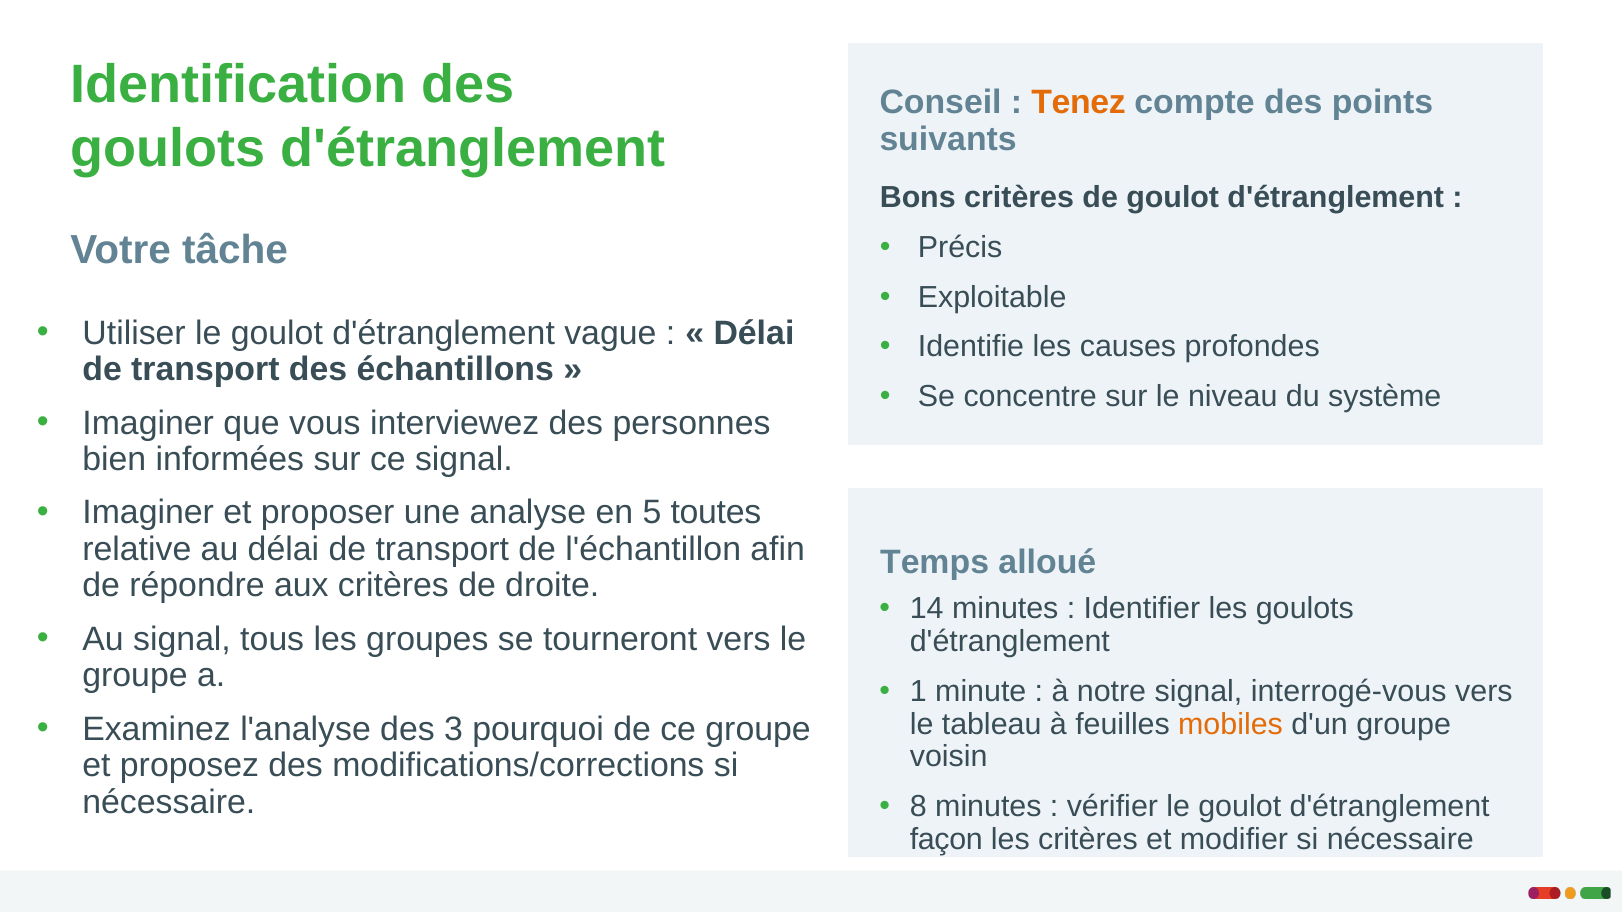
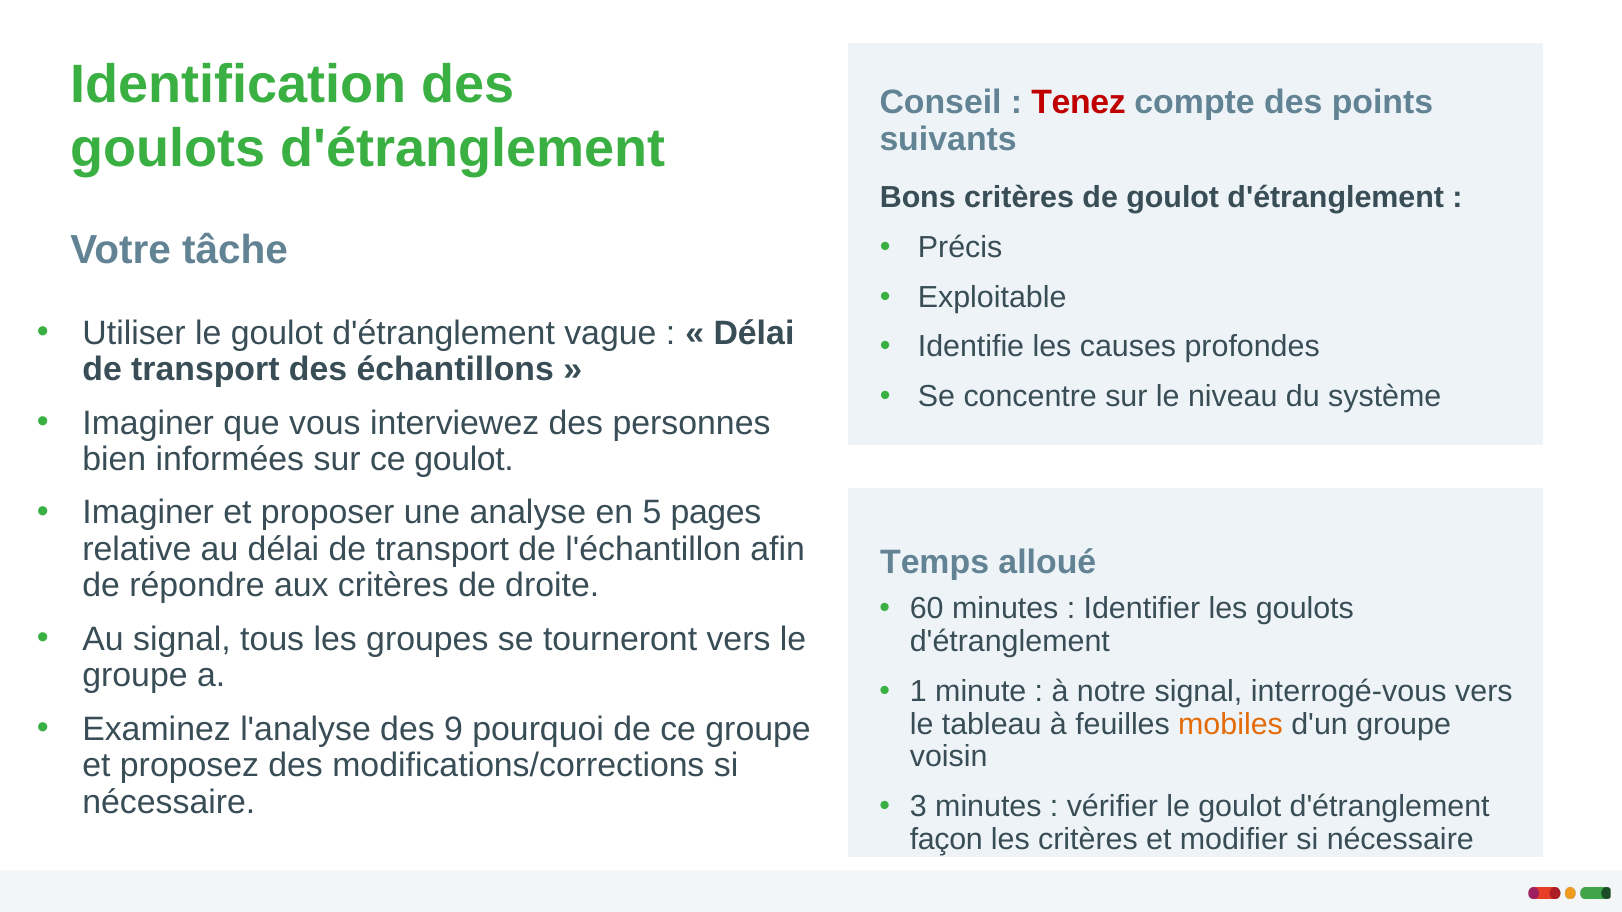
Tenez colour: orange -> red (1078, 102)
ce signal: signal -> goulot (464, 460)
toutes: toutes -> pages (716, 513)
14: 14 -> 60 (927, 609)
3: 3 -> 9 (454, 729)
8: 8 -> 3 (918, 807)
